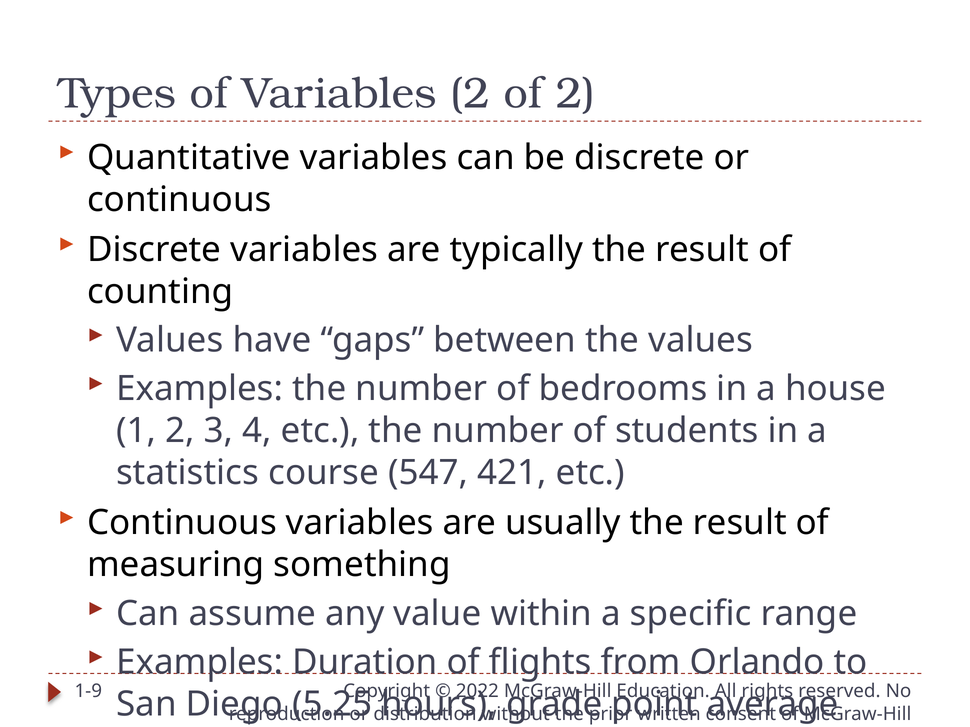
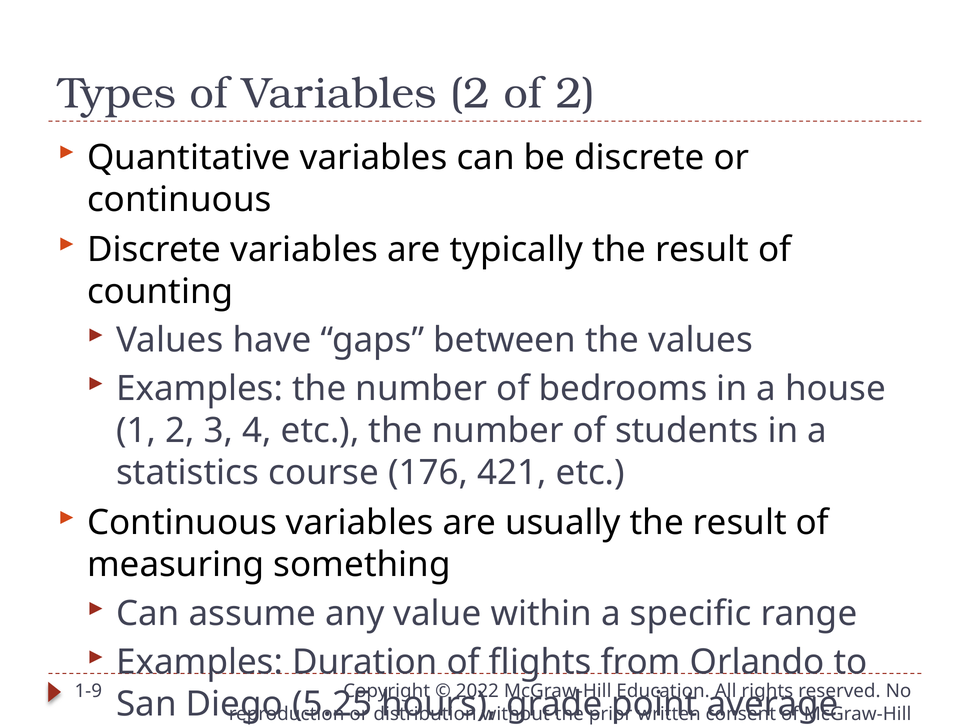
547: 547 -> 176 (428, 473)
